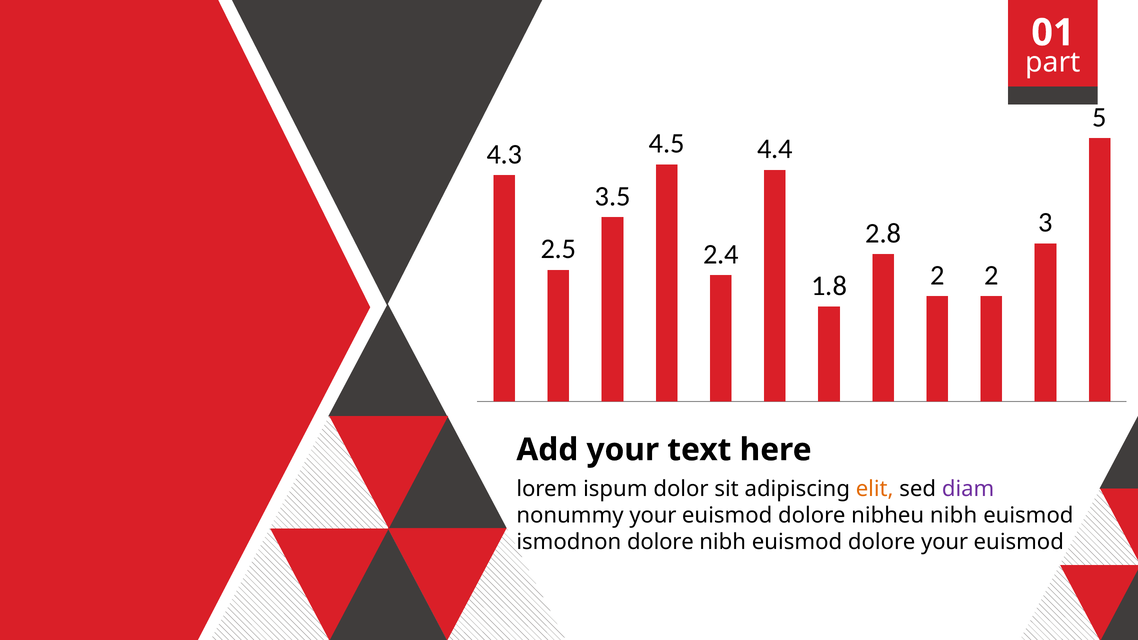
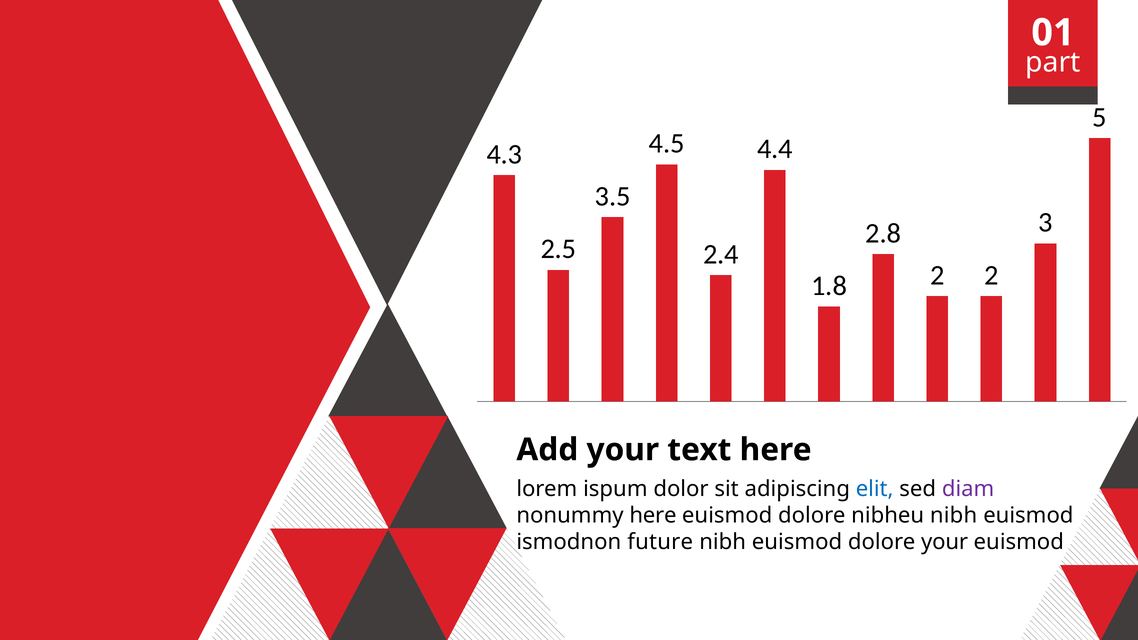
elit colour: orange -> blue (875, 489)
nonummy your: your -> here (653, 516)
ismodnon dolore: dolore -> future (660, 542)
